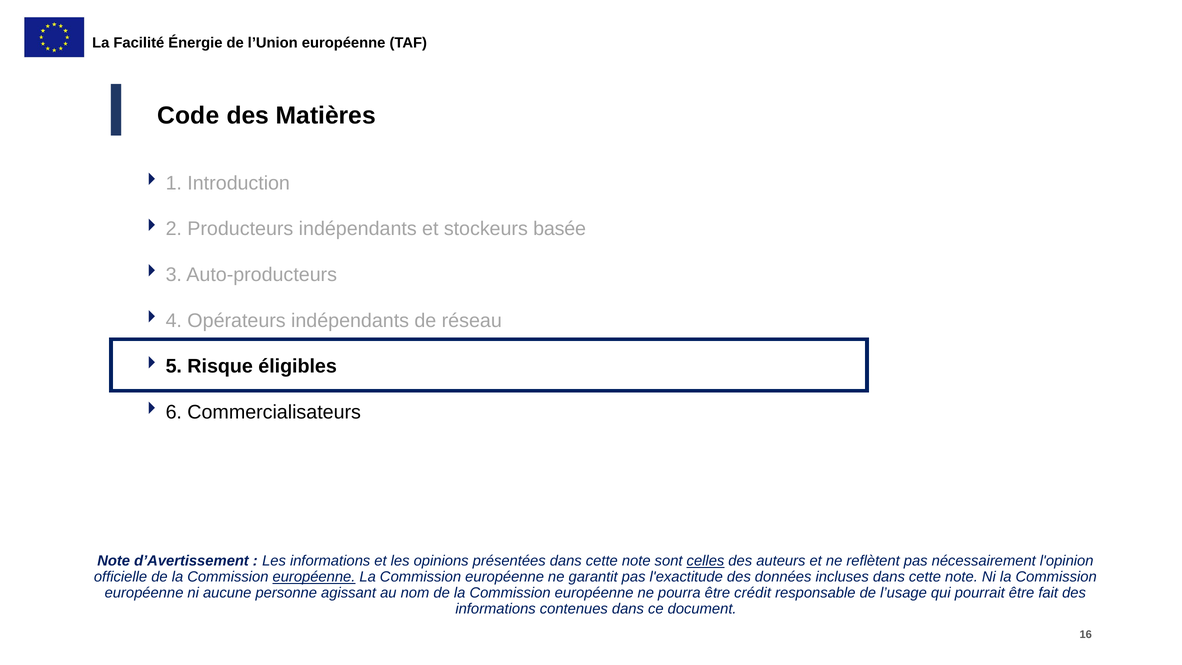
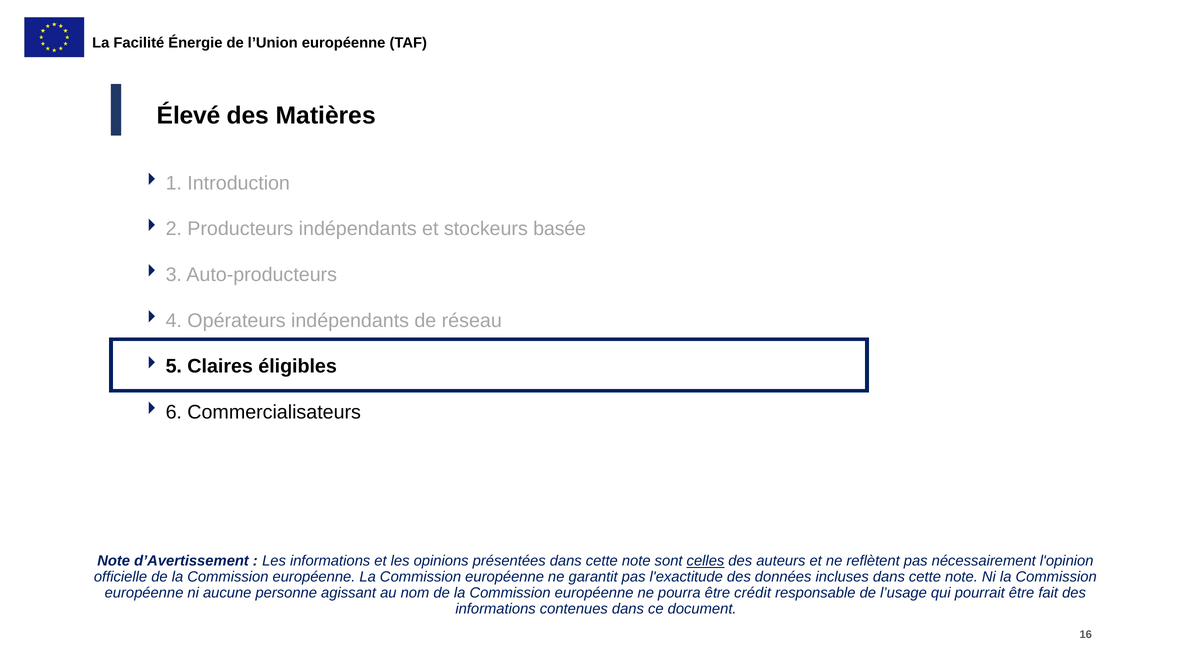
Code: Code -> Élevé (189, 116)
Risque: Risque -> Claires (220, 366)
européenne underline: present -> none (314, 577)
